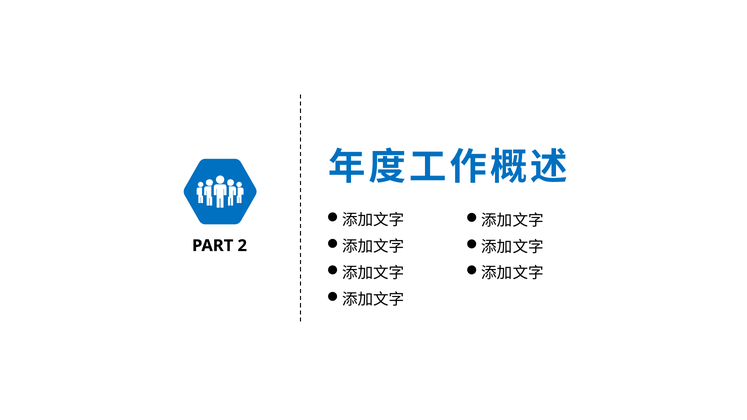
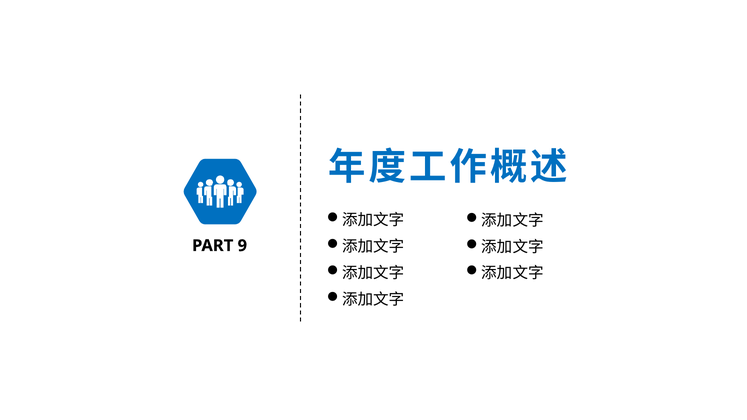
2: 2 -> 9 (242, 246)
